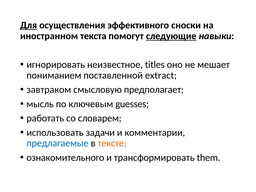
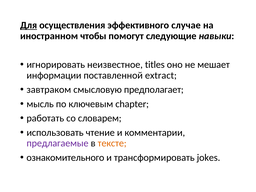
сноски: сноски -> случае (186, 25)
текста: текста -> чтобы (93, 36)
следующие underline: present -> none (171, 36)
пониманием: пониманием -> информации (54, 75)
guesses: guesses -> chapter (132, 104)
задачи: задачи -> чтение (100, 133)
предлагаемые colour: blue -> purple (58, 143)
them: them -> jokes (209, 158)
